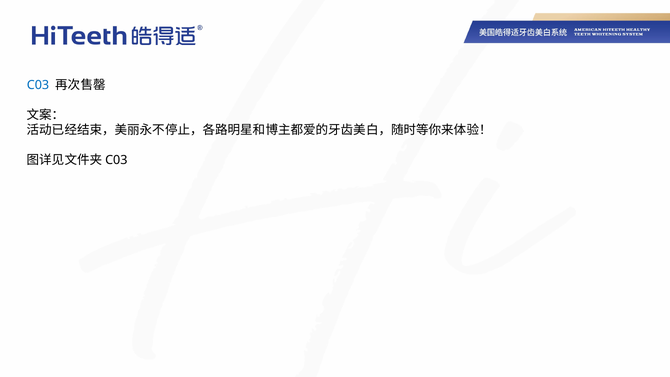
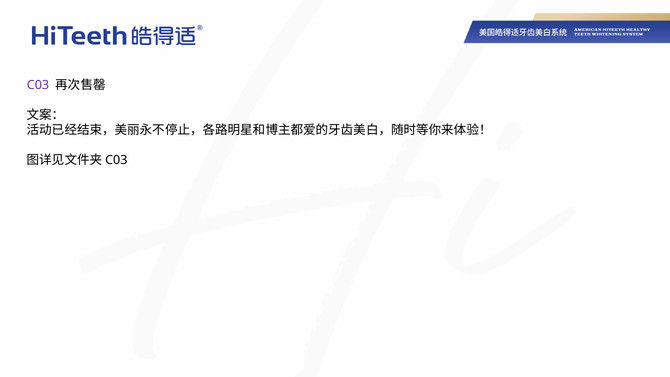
C03 colour: blue -> purple (38, 85)
